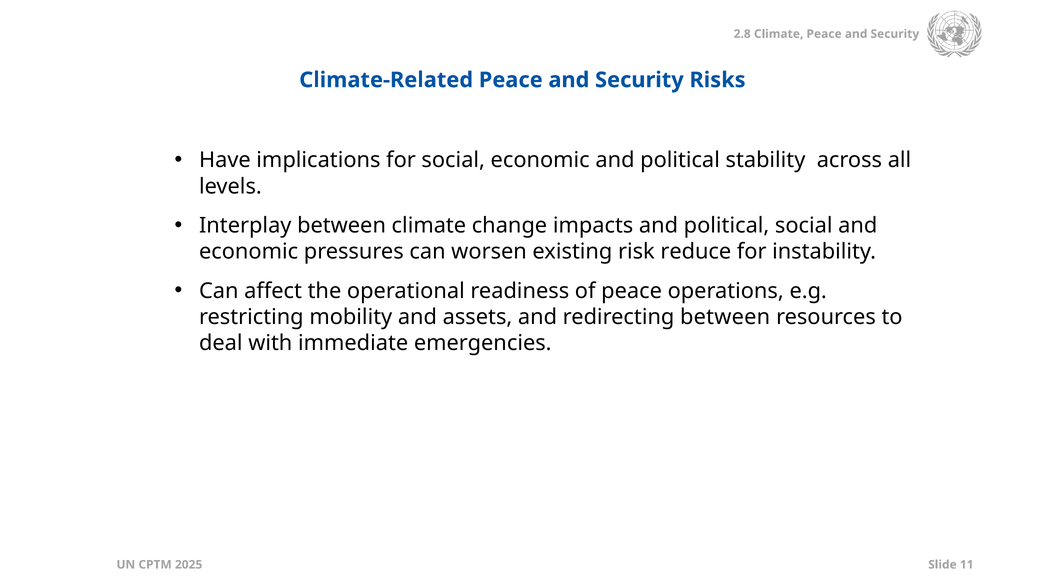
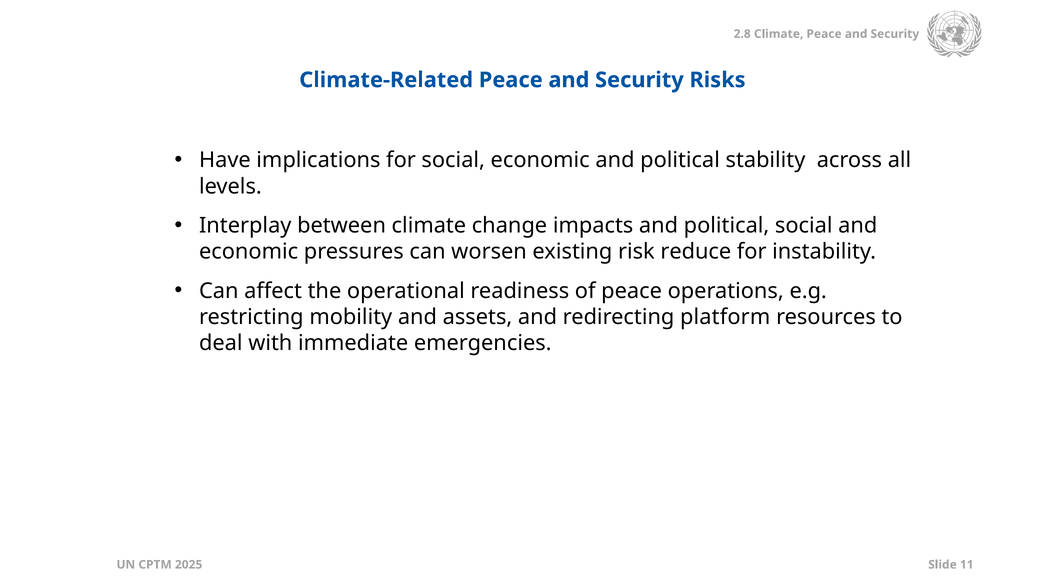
redirecting between: between -> platform (725, 317)
